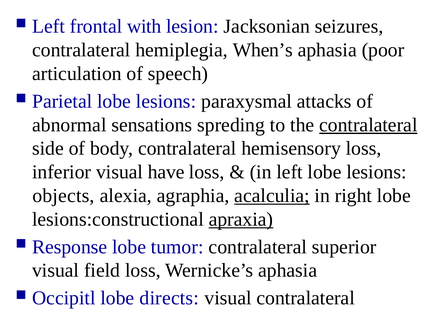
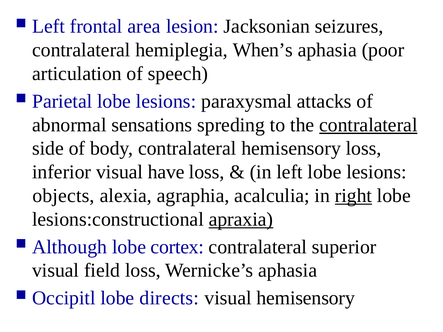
with: with -> area (144, 26)
acalculia underline: present -> none (272, 196)
right underline: none -> present (353, 196)
Response: Response -> Although (70, 247)
tumor: tumor -> cortex (177, 247)
visual contralateral: contralateral -> hemisensory (306, 298)
